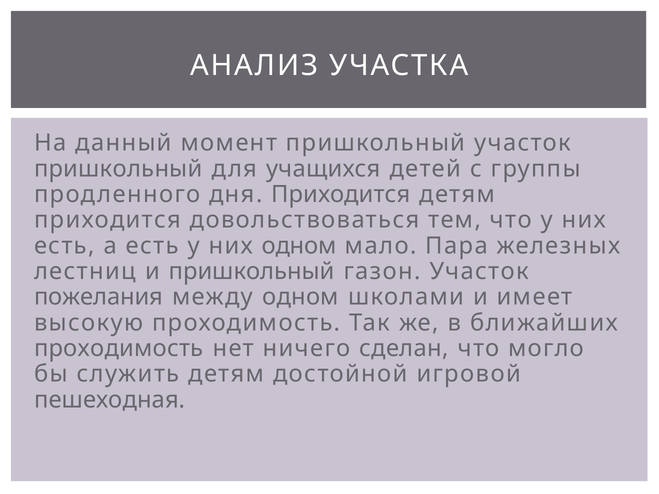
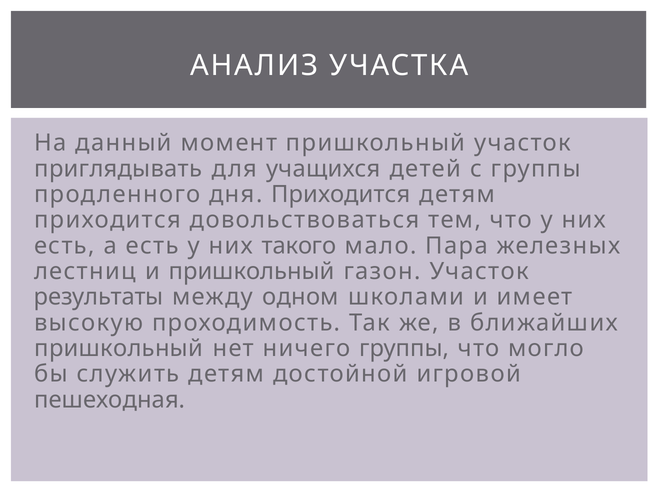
пришкольный: пришкольный -> приглядывать (118, 169)
них одном: одном -> такого (299, 246)
пожелания: пожелания -> результаты (99, 297)
проходимость: проходимость -> пришкольный (119, 349)
ничего сделан: сделан -> группы (404, 349)
